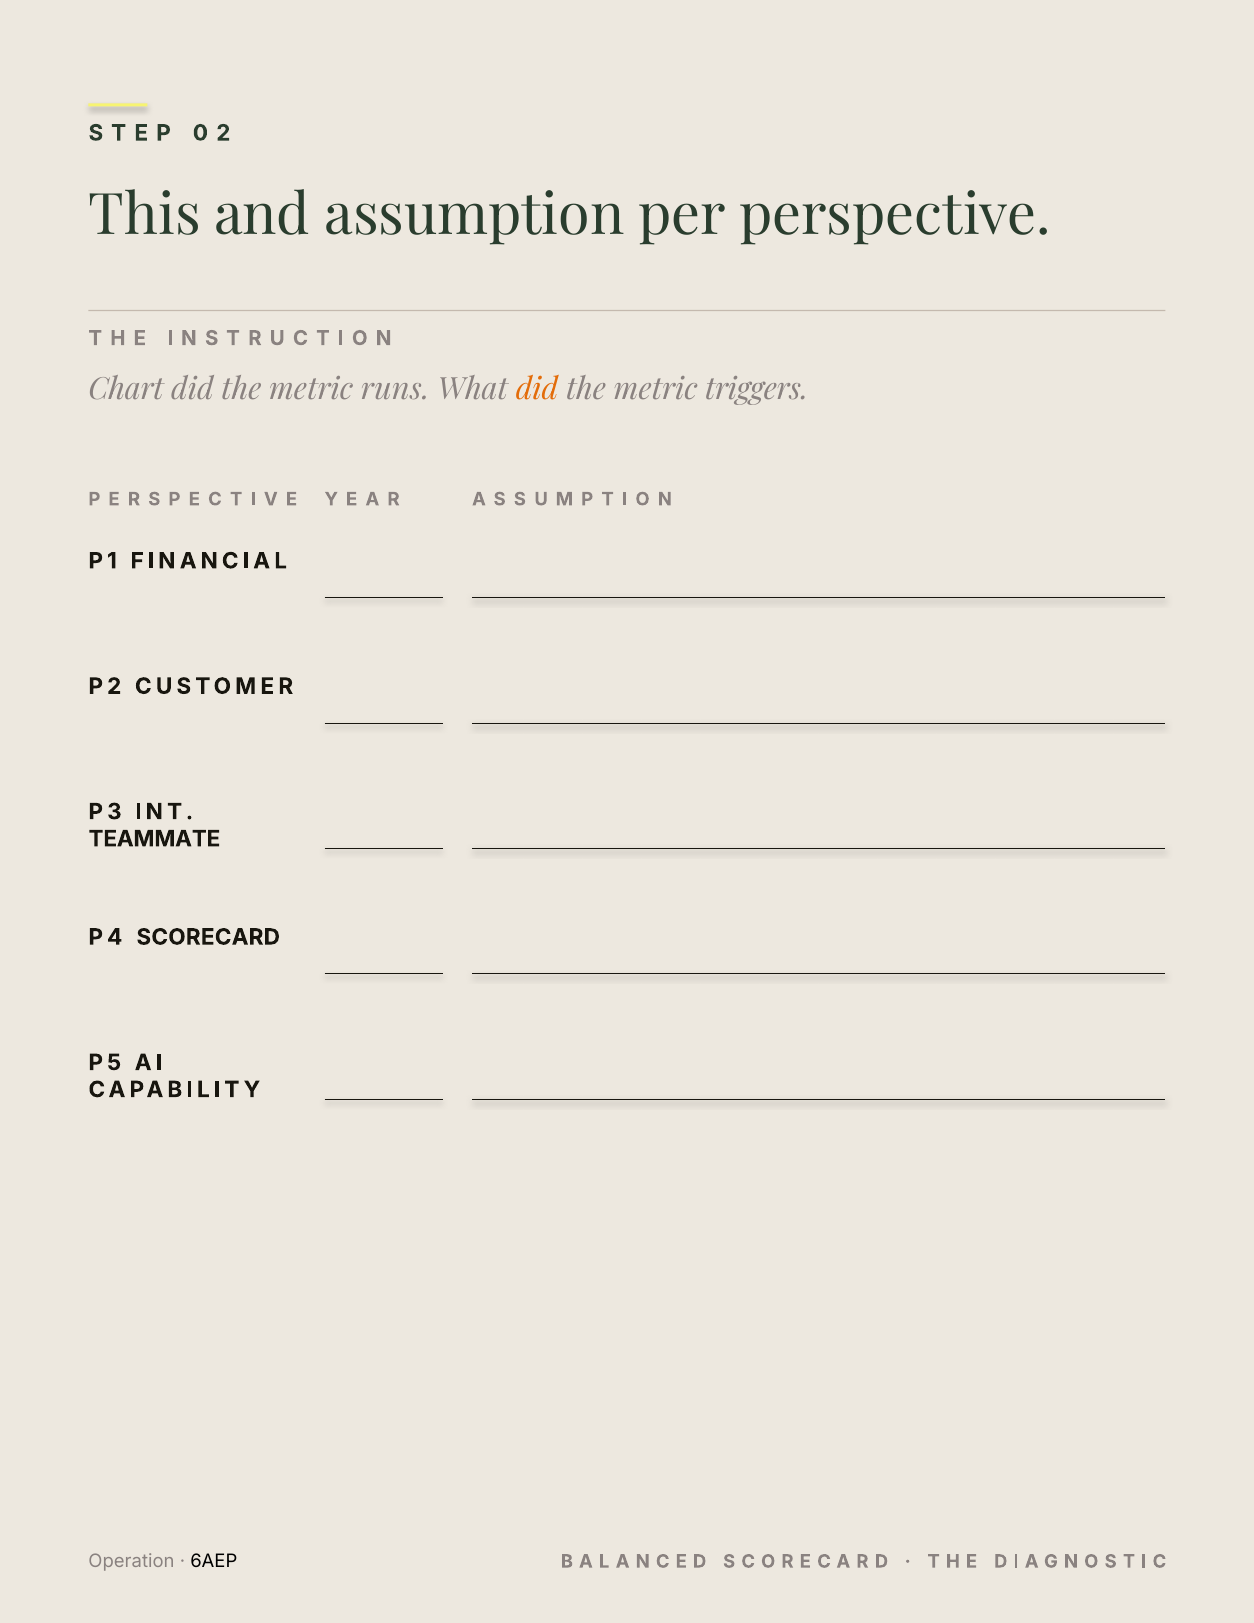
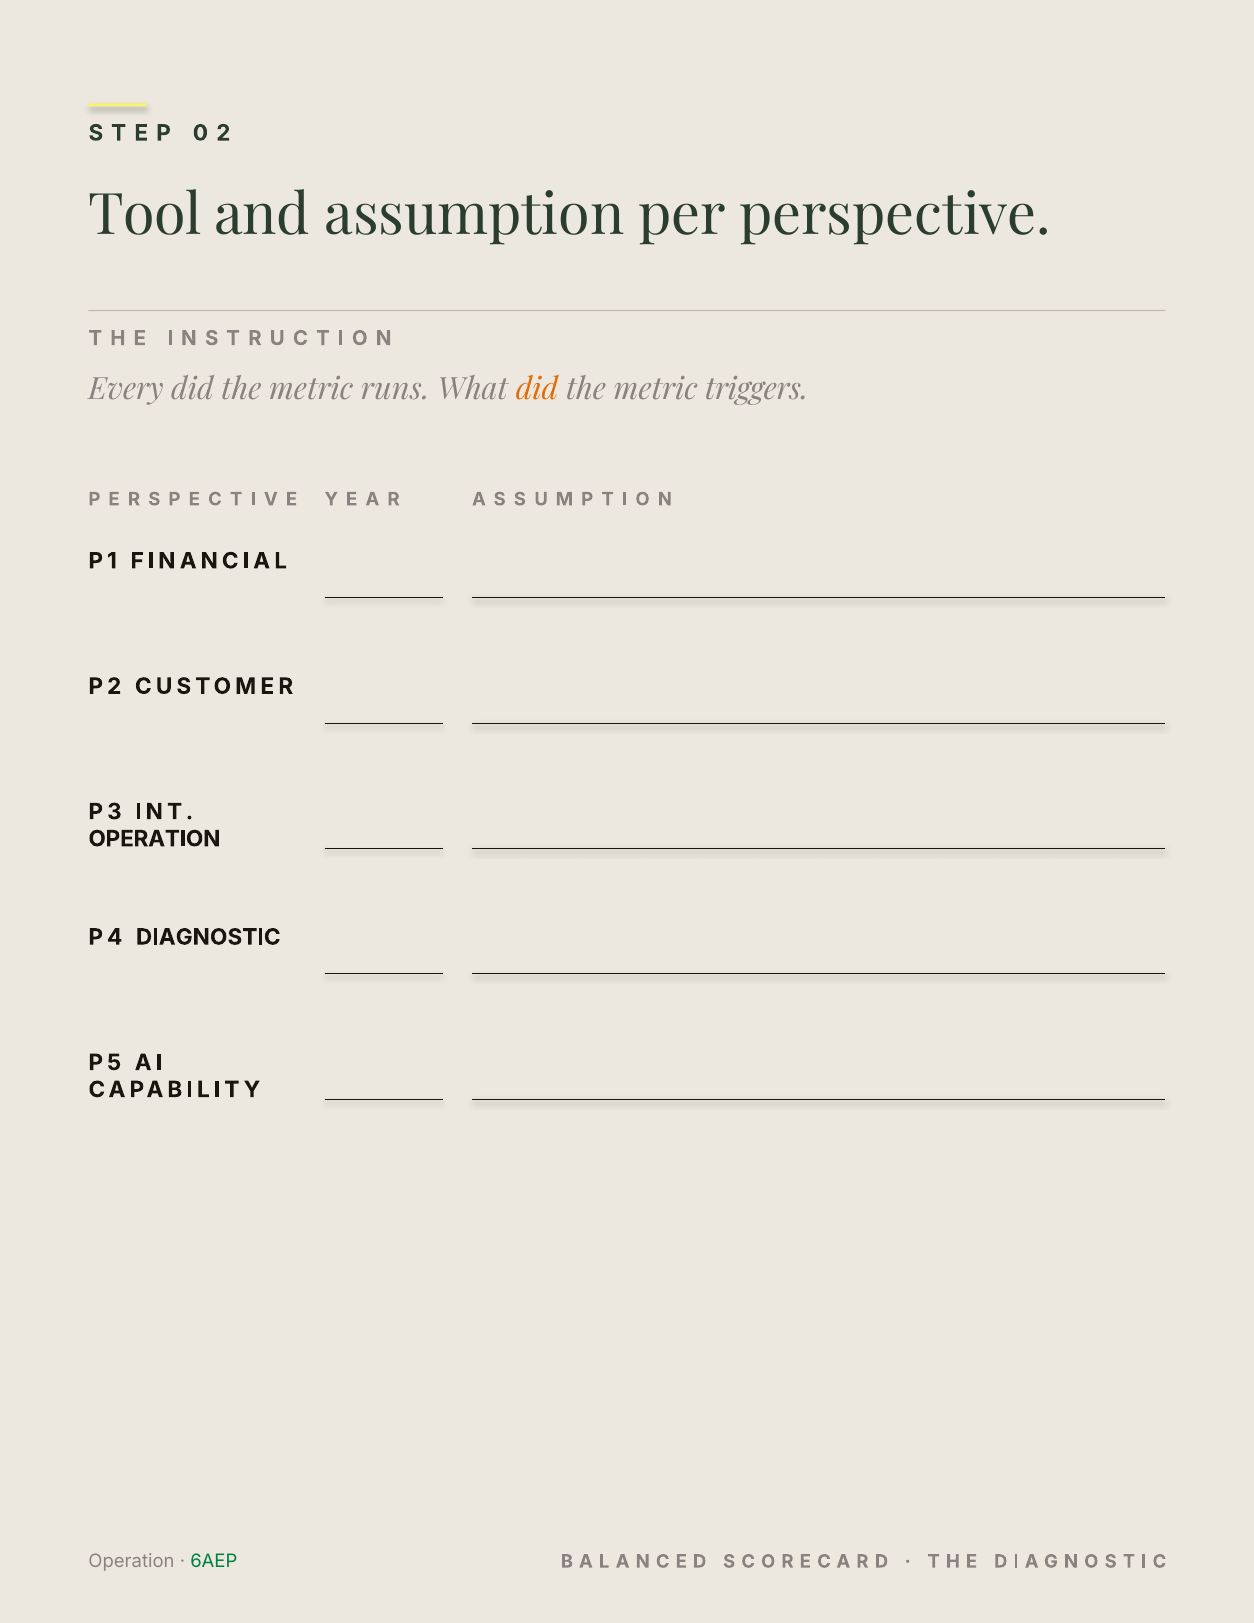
This: This -> Tool (145, 215)
Chart: Chart -> Every (126, 389)
TEAMMATE: TEAMMATE -> OPERATION (154, 839)
SCORECARD: SCORECARD -> DIAGNOSTIC (208, 937)
6AEP colour: black -> green (214, 1561)
